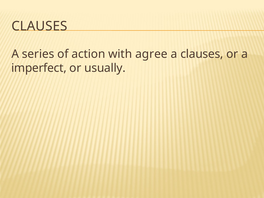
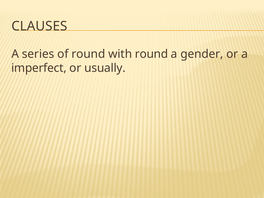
of action: action -> round (88, 54)
with agree: agree -> round (151, 54)
a clauses: clauses -> gender (202, 54)
